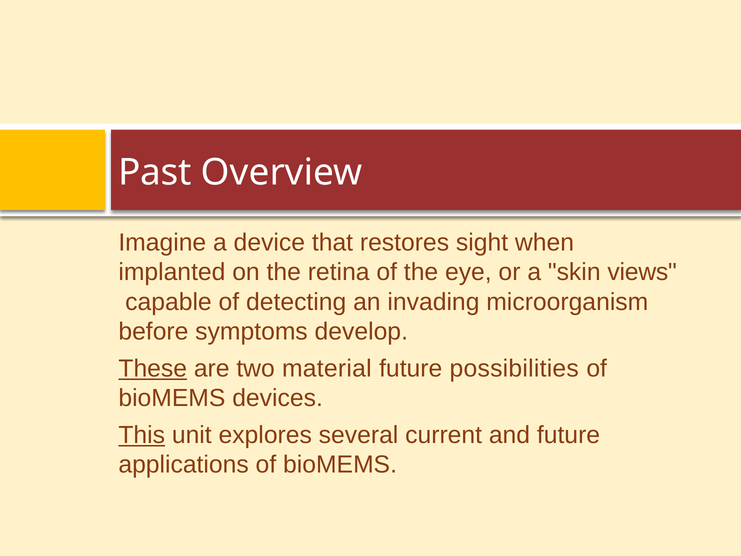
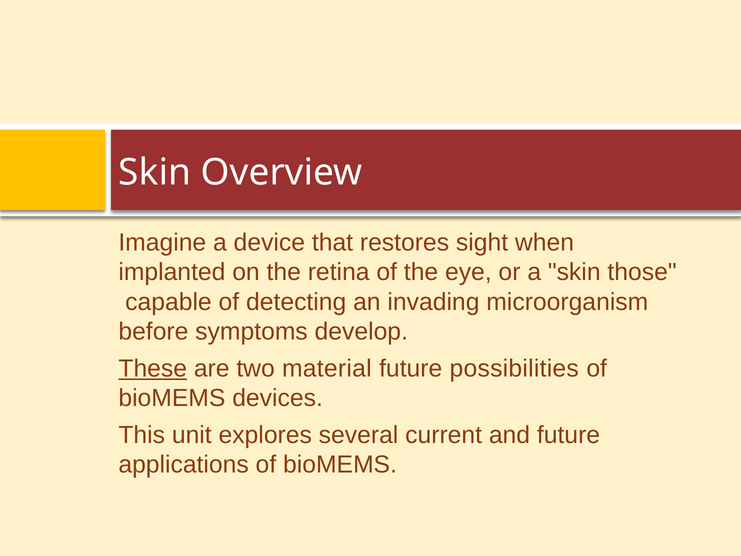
Past: Past -> Skin (155, 172)
views: views -> those (642, 272)
This underline: present -> none (142, 435)
